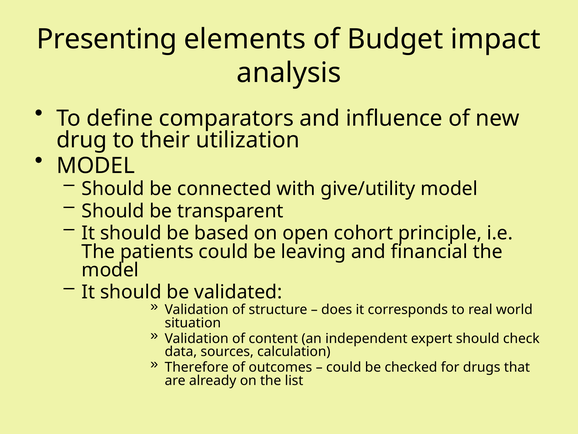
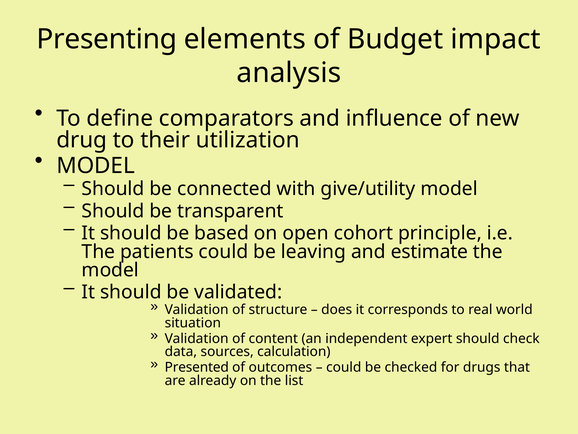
financial: financial -> estimate (429, 251)
Therefore: Therefore -> Presented (197, 367)
